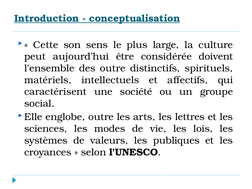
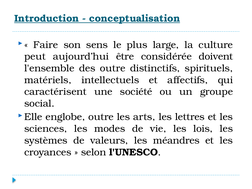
Cette: Cette -> Faire (46, 45)
publiques: publiques -> méandres (176, 140)
